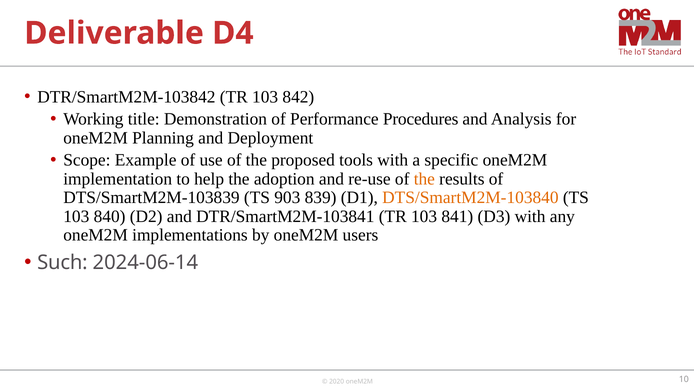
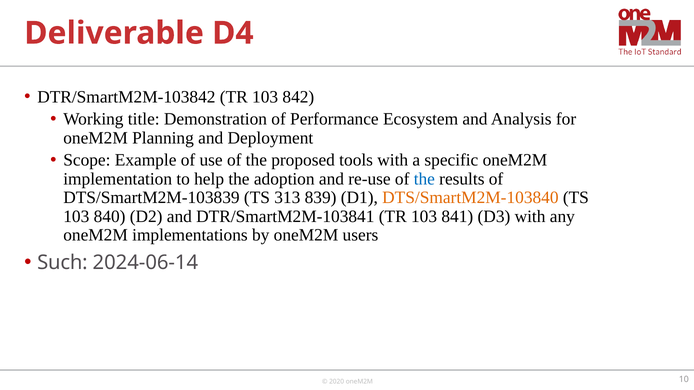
Procedures: Procedures -> Ecosystem (421, 119)
the colour: orange -> blue (424, 179)
903: 903 -> 313 (287, 198)
